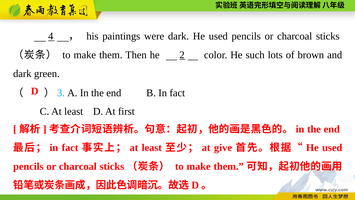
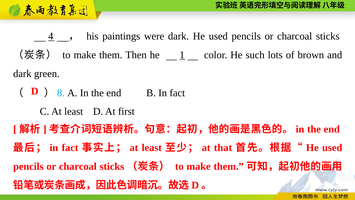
2: 2 -> 1 (182, 55)
3: 3 -> 8 (61, 93)
give: give -> that (223, 148)
